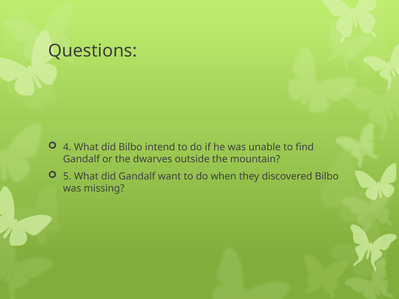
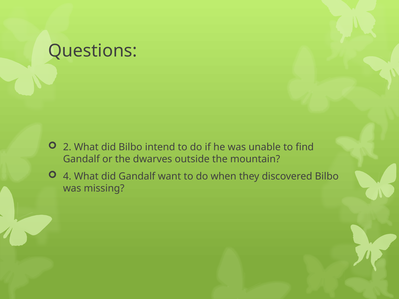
4: 4 -> 2 (67, 147)
5: 5 -> 4 (67, 177)
